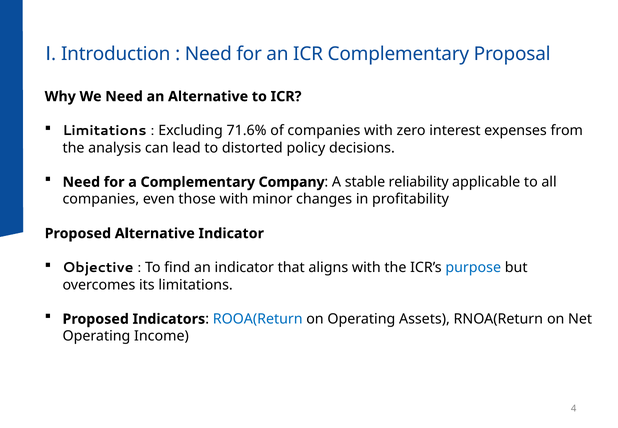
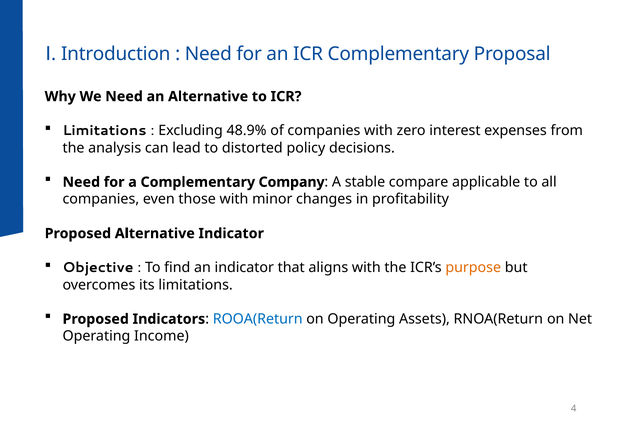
71.6%: 71.6% -> 48.9% (247, 131)
reliability: reliability -> compare (419, 182)
purpose colour: blue -> orange (473, 268)
